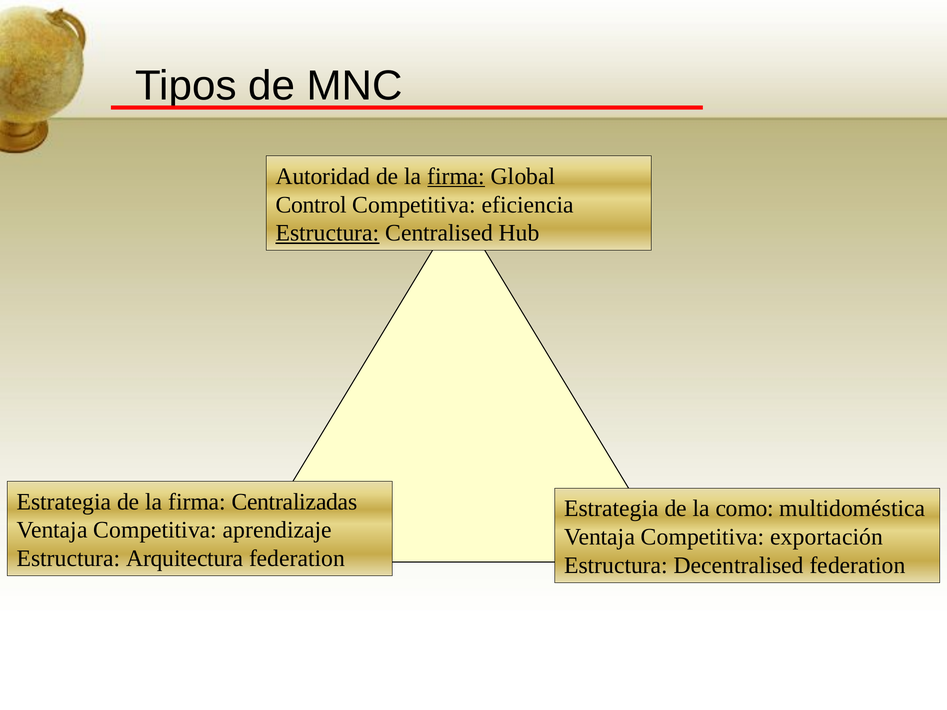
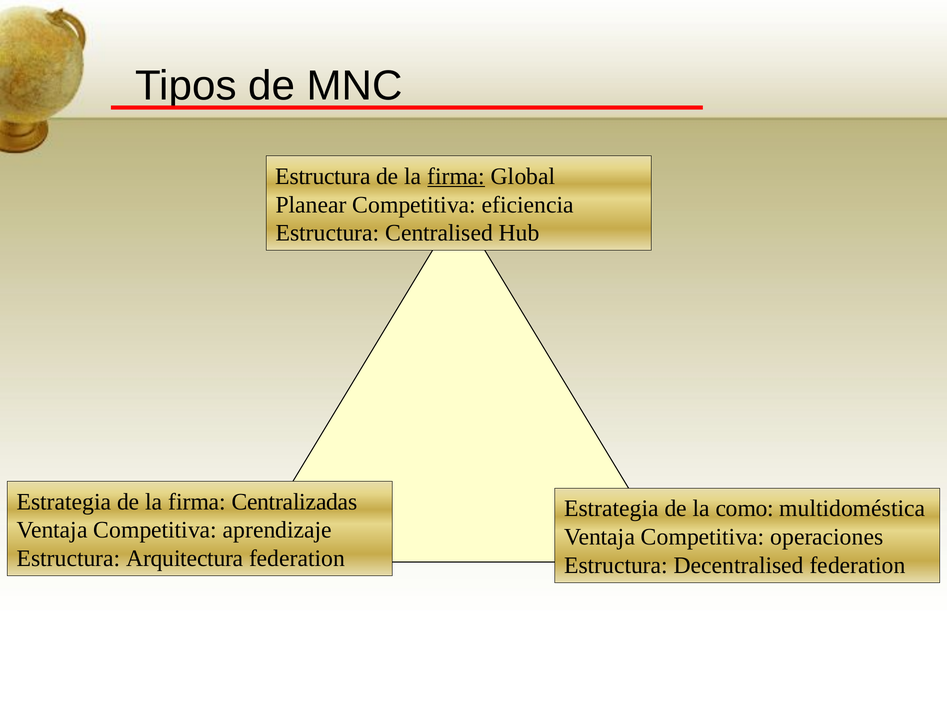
Autoridad: Autoridad -> Estructura (323, 176)
Control: Control -> Planear (311, 205)
Estructura underline: present -> none (328, 233)
exportación: exportación -> operaciones (827, 537)
